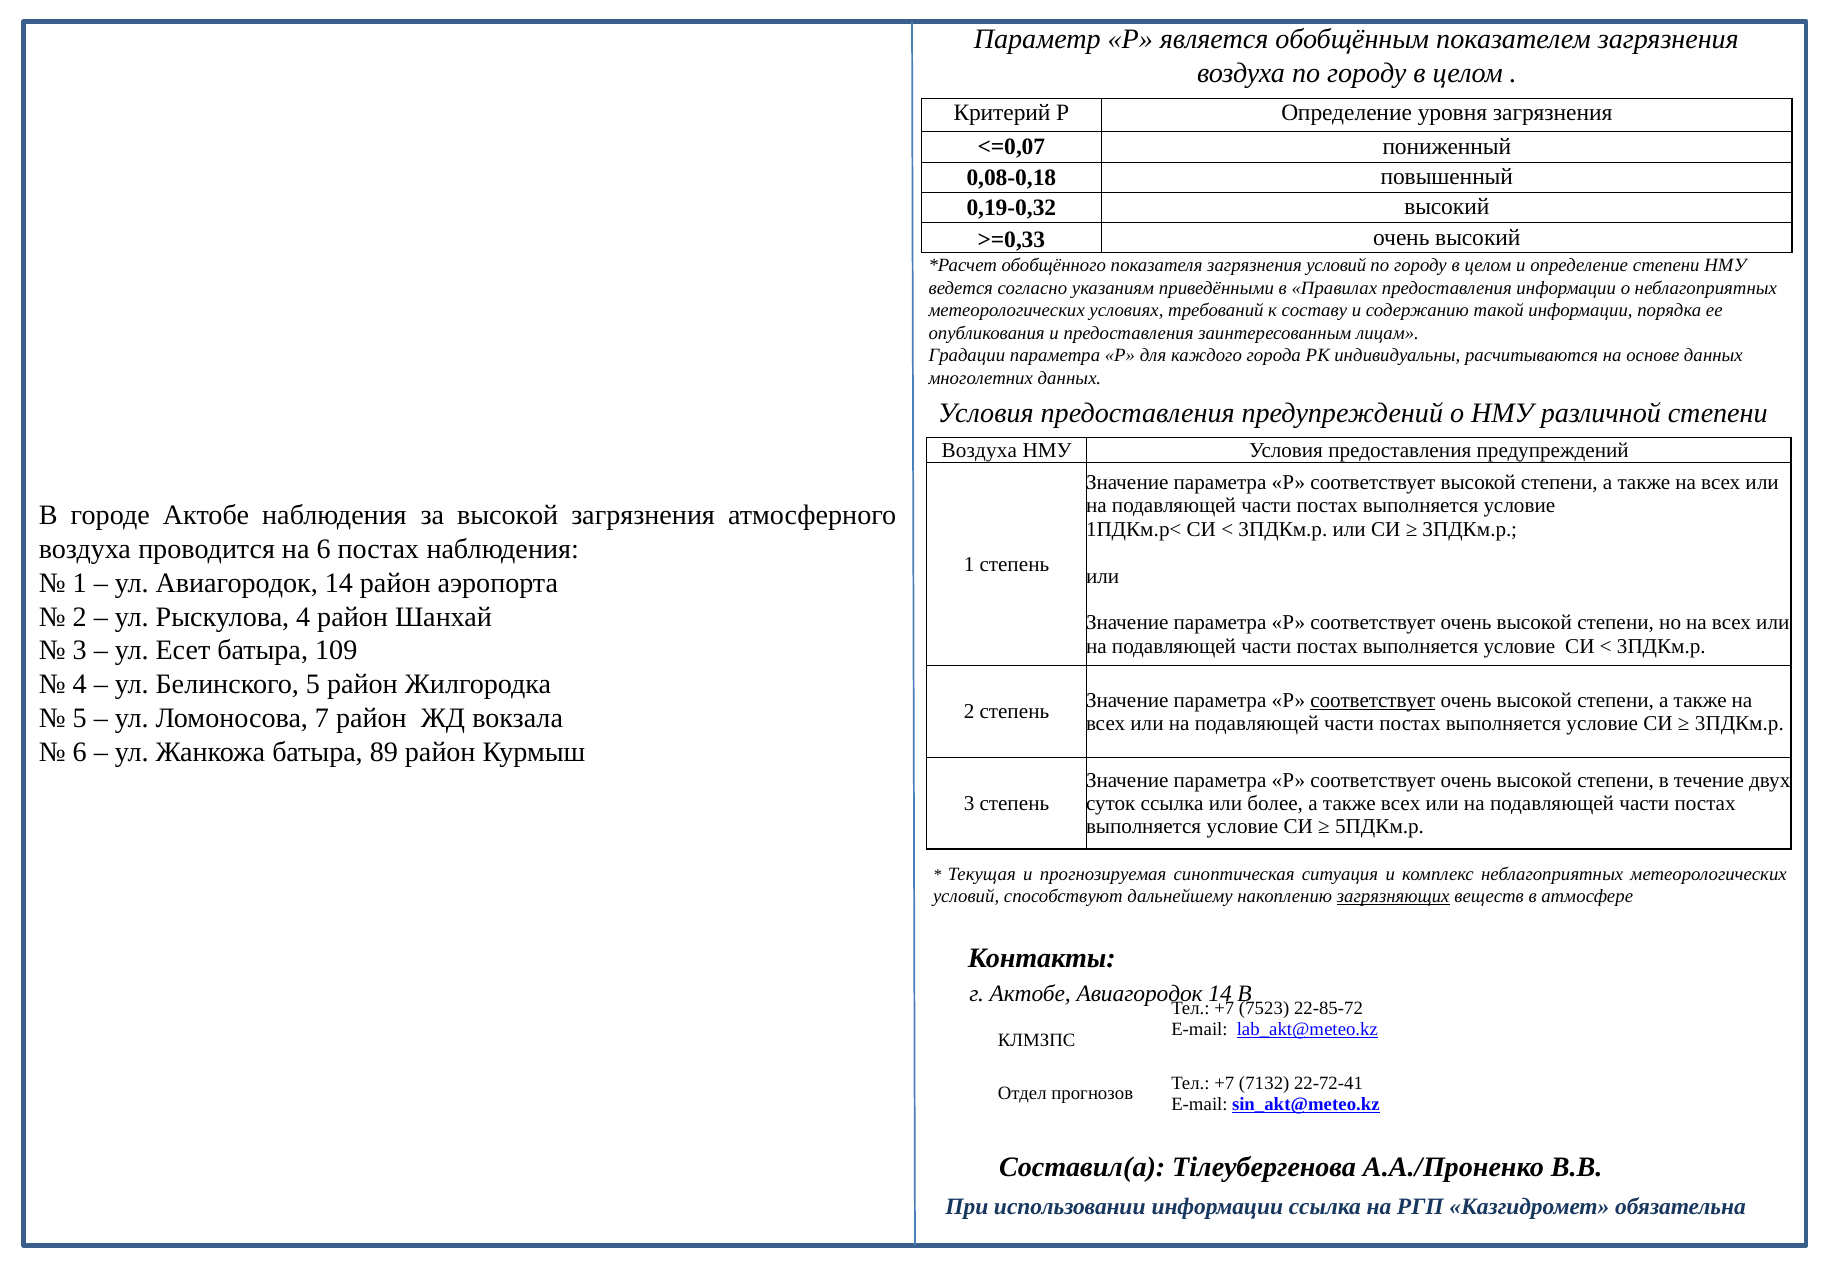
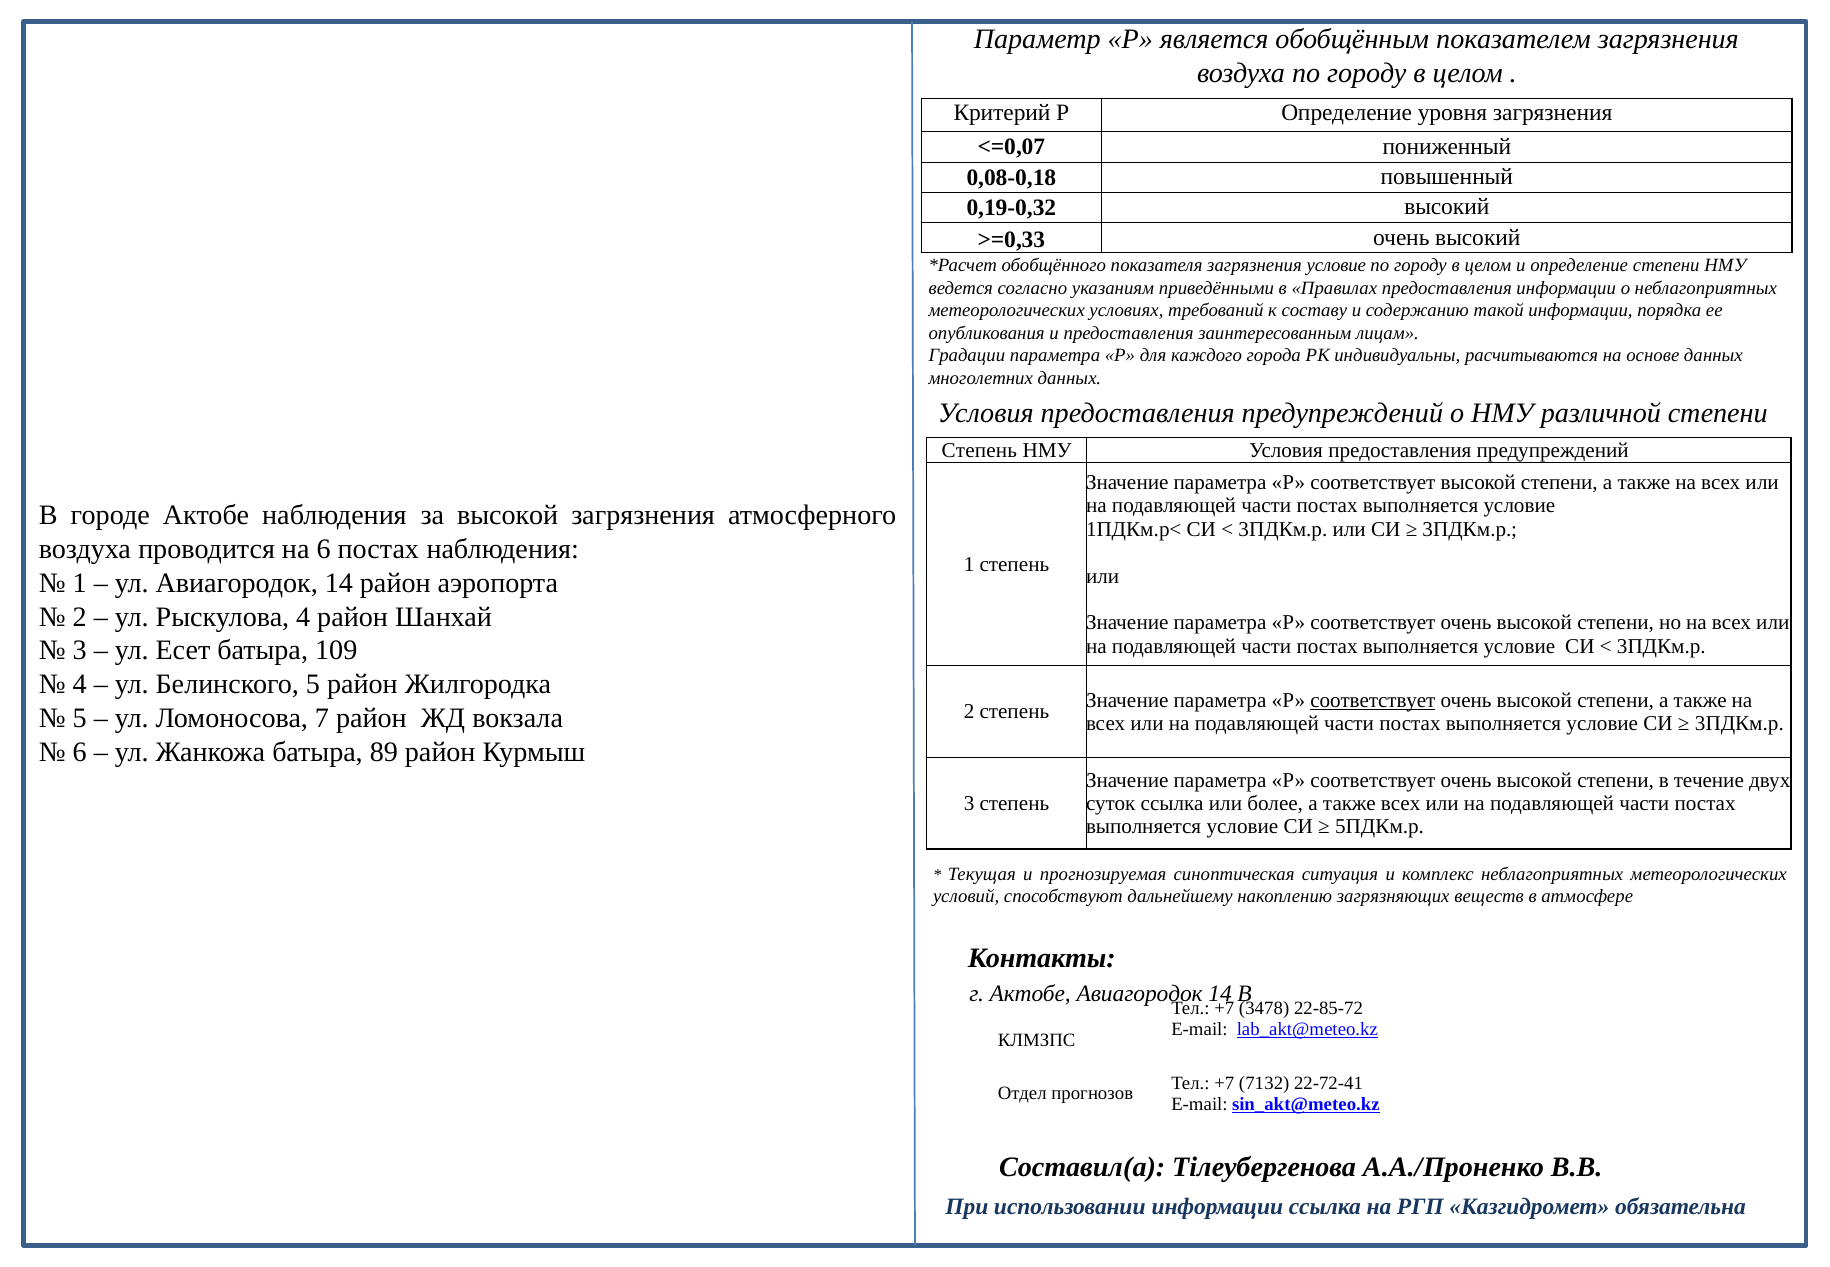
загрязнения условий: условий -> условие (1336, 265)
Воздуха: Воздуха -> Степень (979, 450)
загрязняющих underline: present -> none (1393, 897)
7523: 7523 -> 3478 (1264, 1009)
